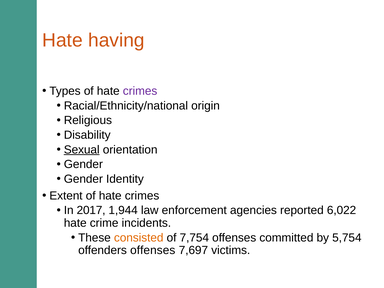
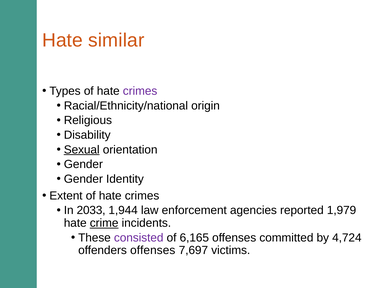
having: having -> similar (116, 40)
2017: 2017 -> 2033 (91, 210)
6,022: 6,022 -> 1,979 (342, 210)
crime underline: none -> present (104, 223)
consisted colour: orange -> purple (139, 238)
7,754: 7,754 -> 6,165 (194, 238)
5,754: 5,754 -> 4,724 (347, 238)
